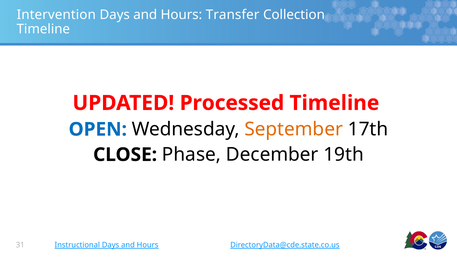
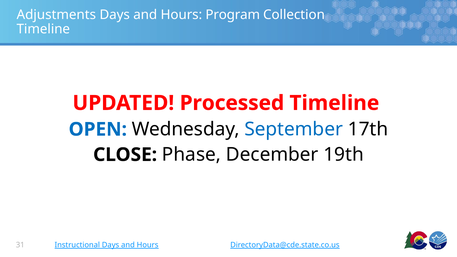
Intervention: Intervention -> Adjustments (56, 15)
Transfer: Transfer -> Program (233, 15)
September colour: orange -> blue (294, 129)
